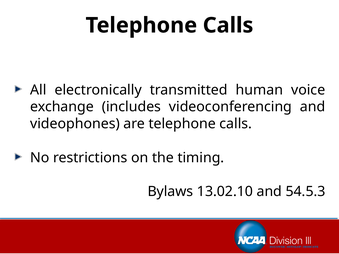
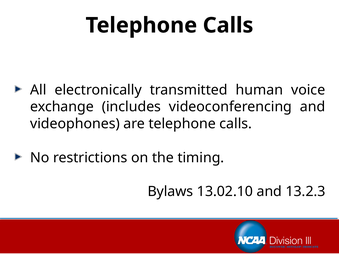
54.5.3: 54.5.3 -> 13.2.3 (306, 192)
